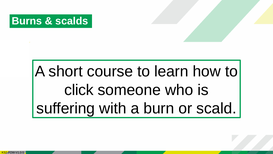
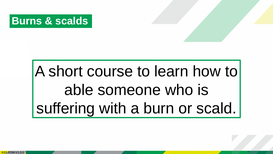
click: click -> able (79, 90)
